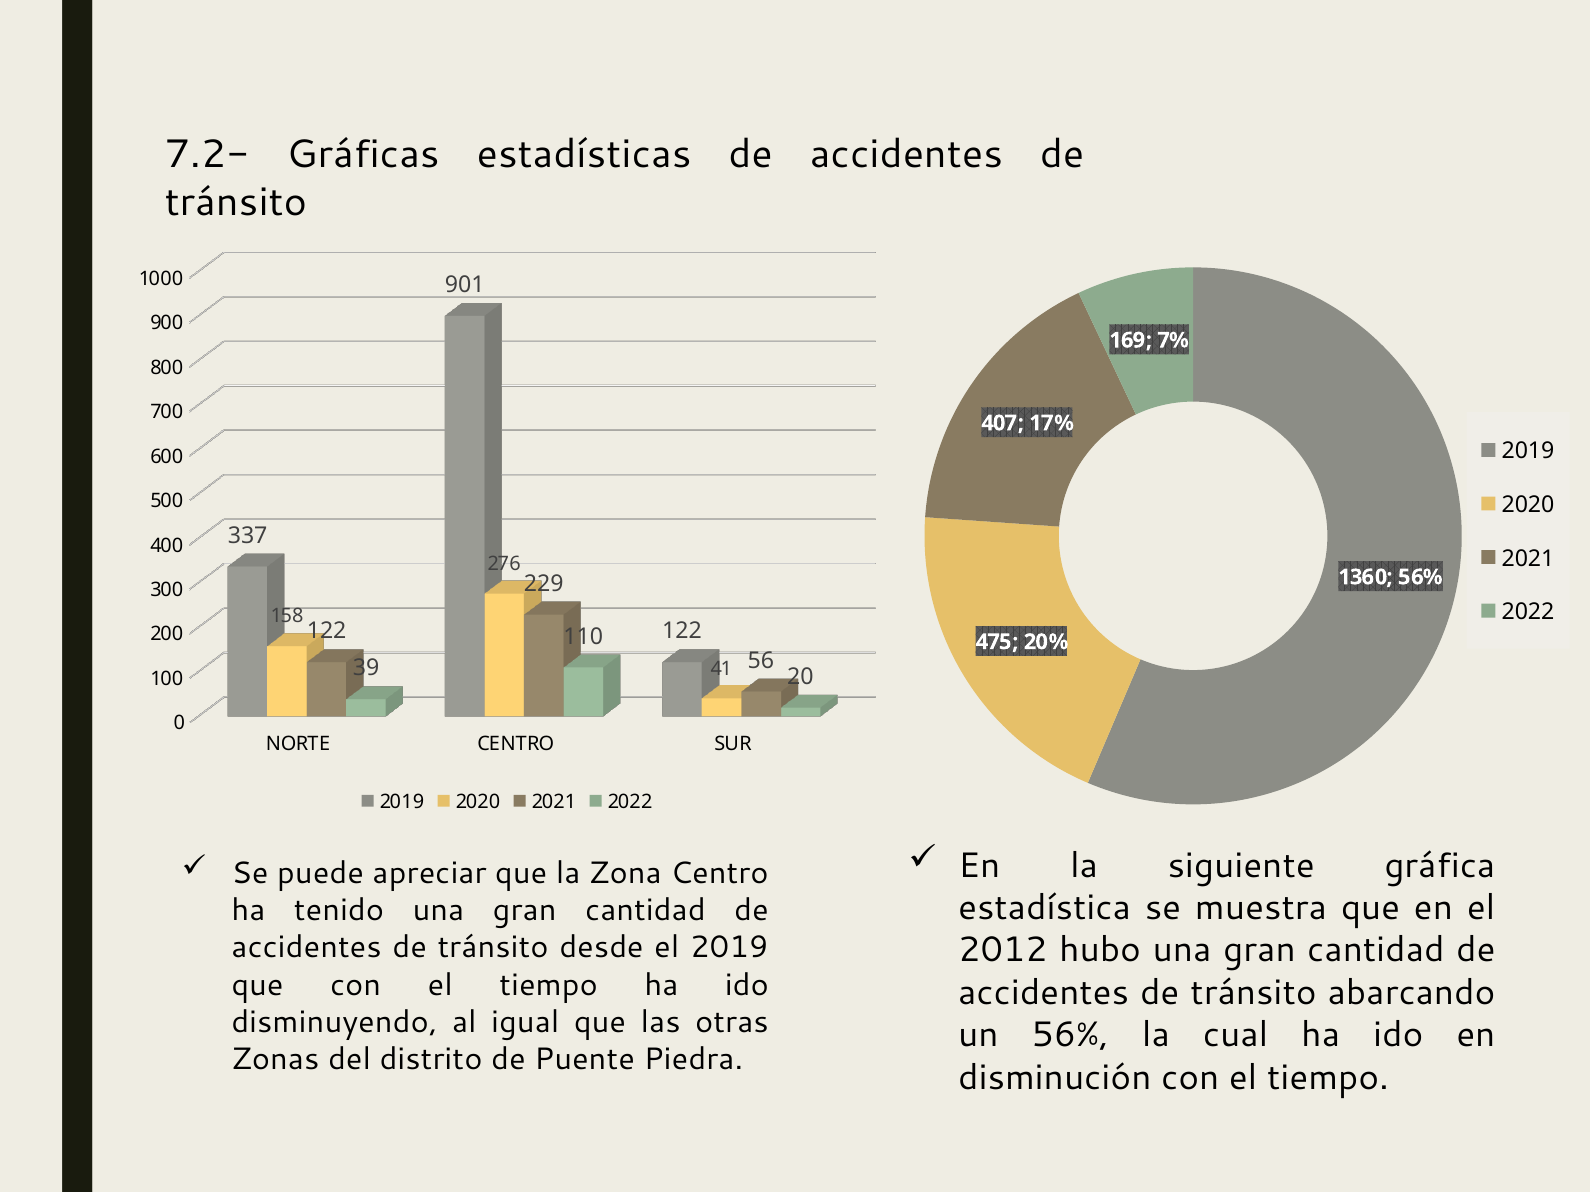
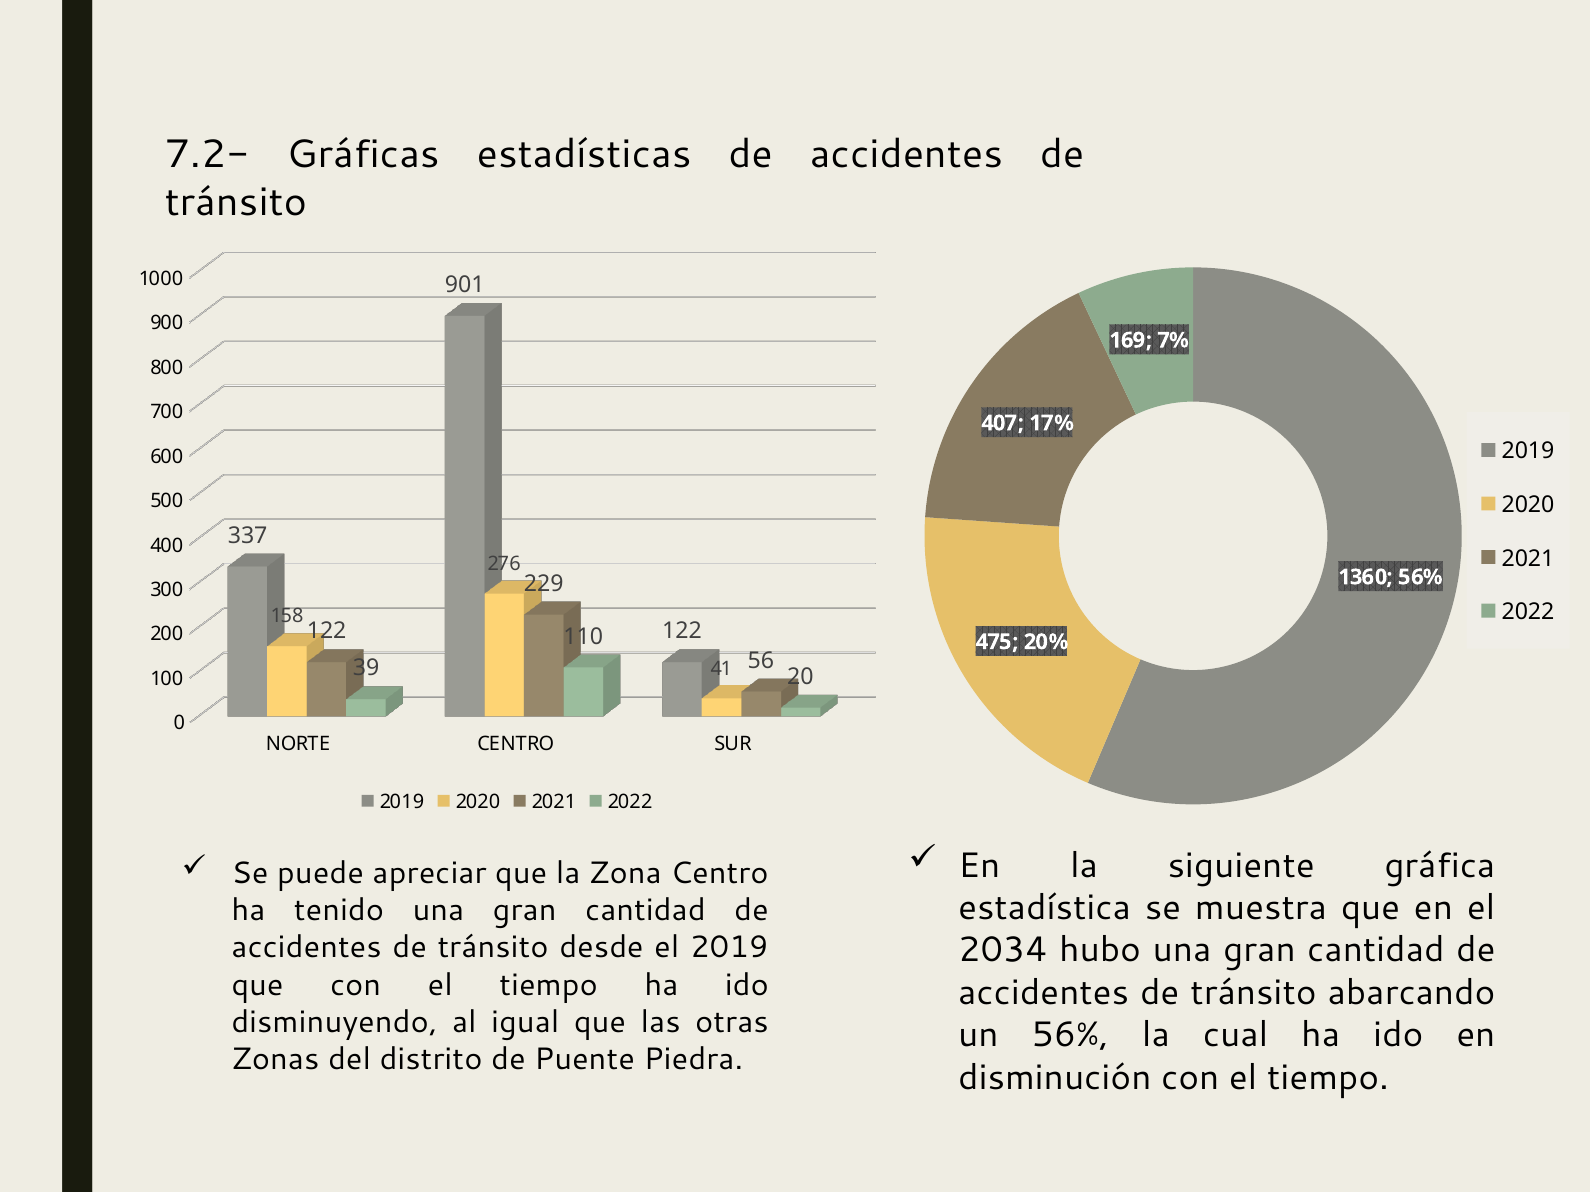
2012: 2012 -> 2034 (1003, 951)
